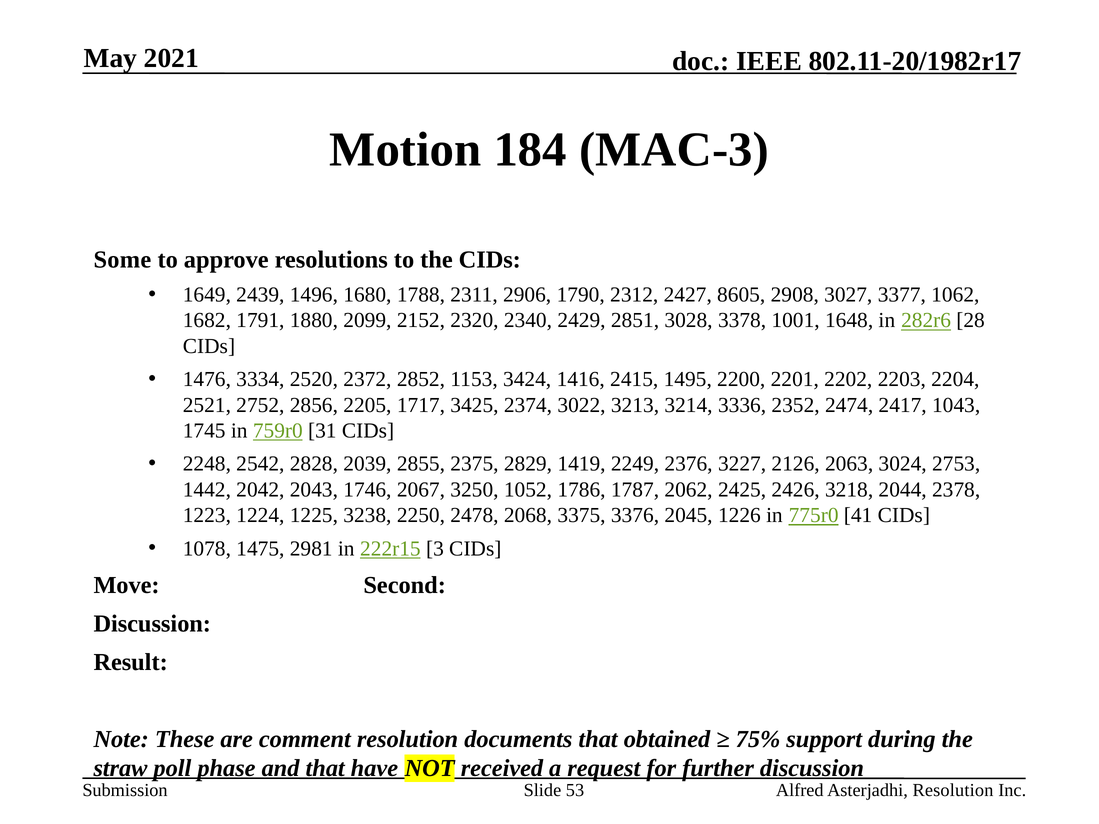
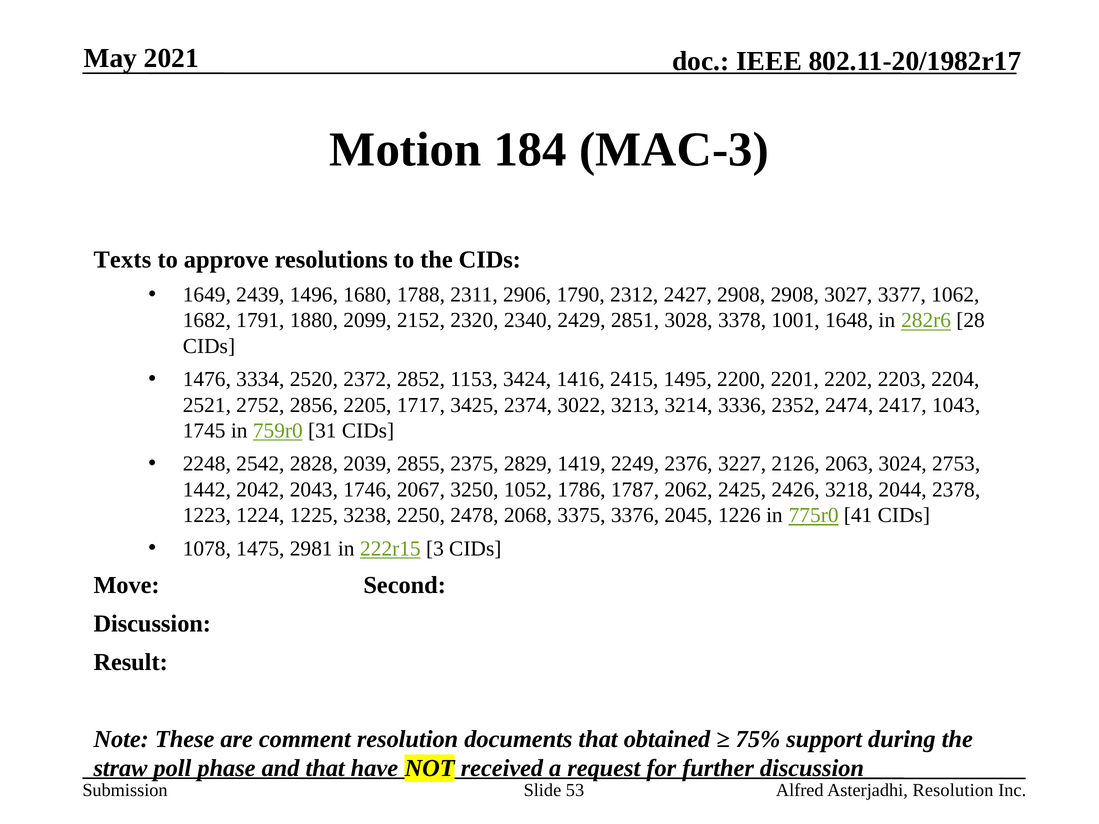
Some: Some -> Texts (122, 260)
2427 8605: 8605 -> 2908 (741, 295)
